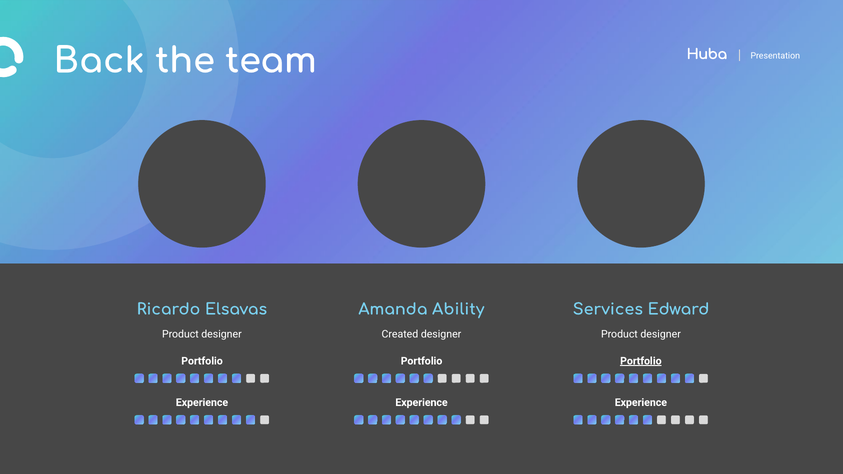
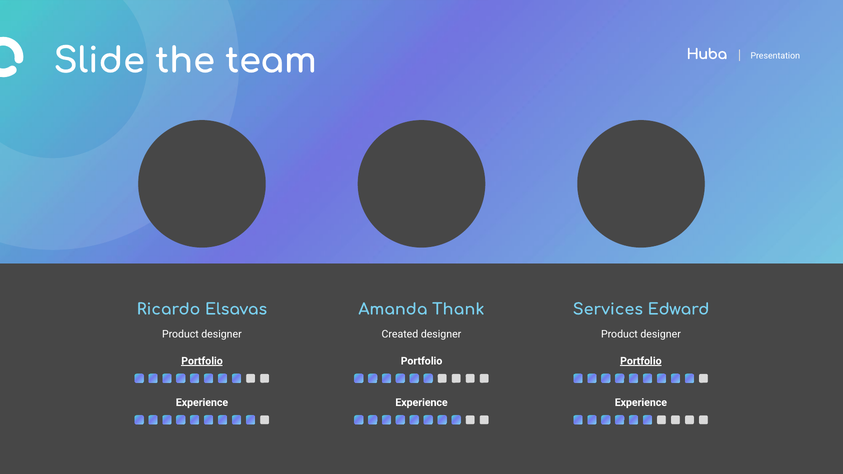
Back: Back -> Slide (99, 61)
Ability: Ability -> Thank (458, 309)
Portfolio underline: none -> present (202, 361)
